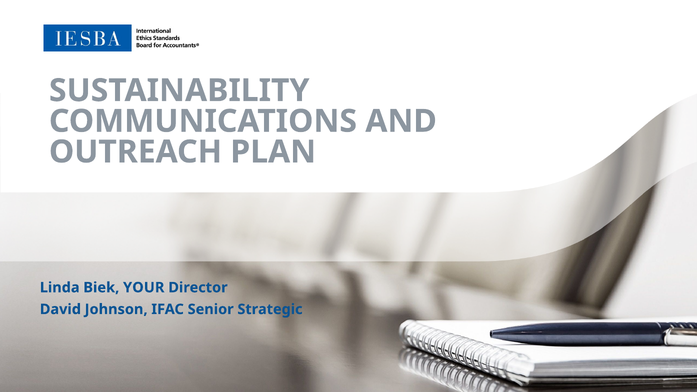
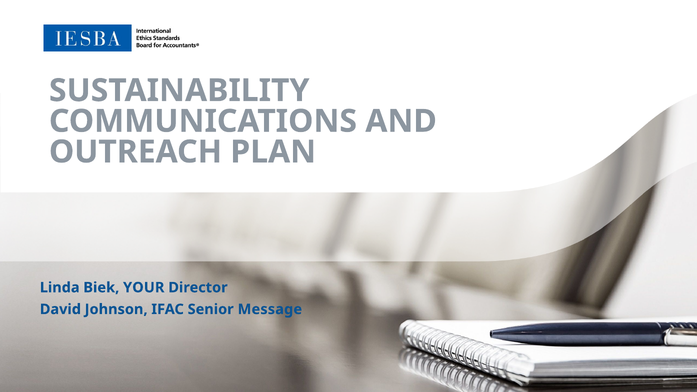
Strategic: Strategic -> Message (270, 309)
